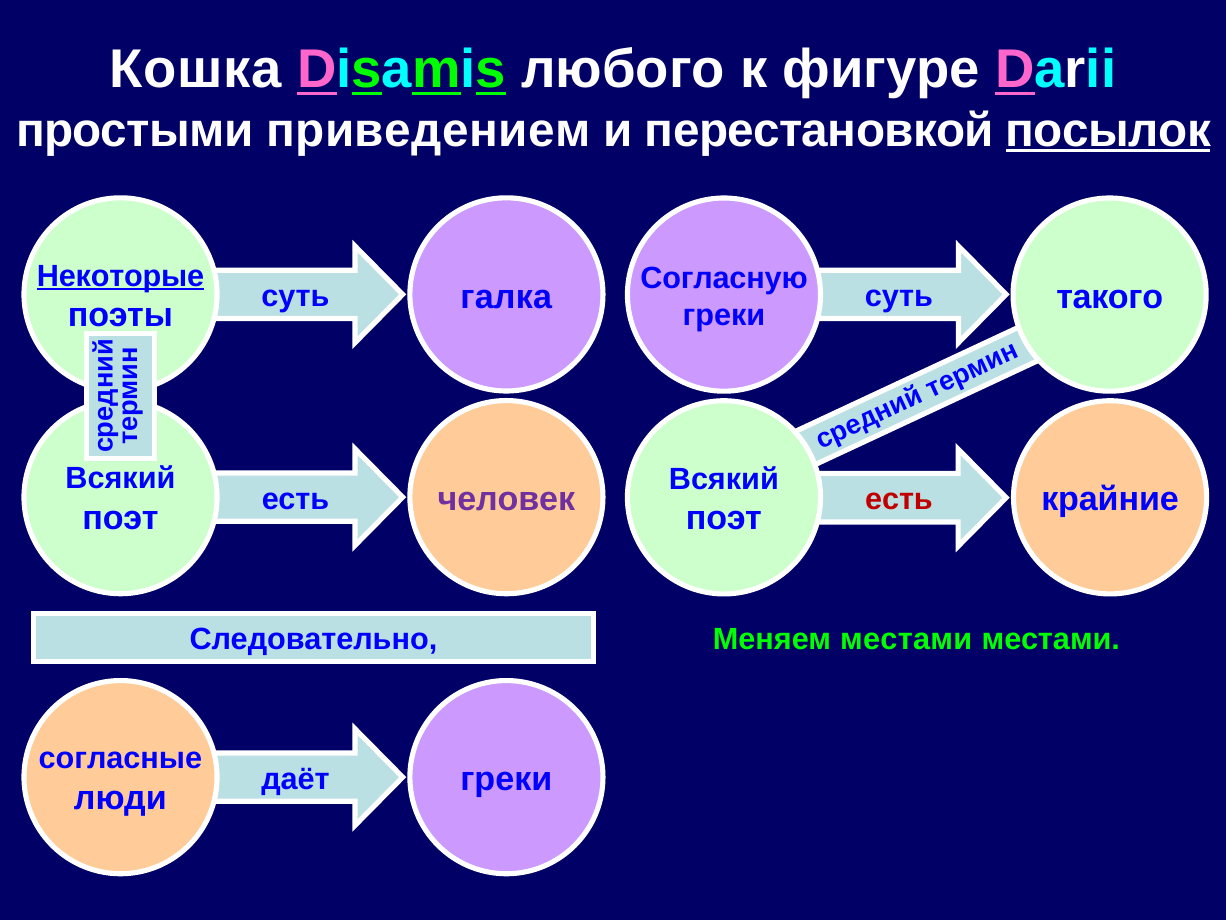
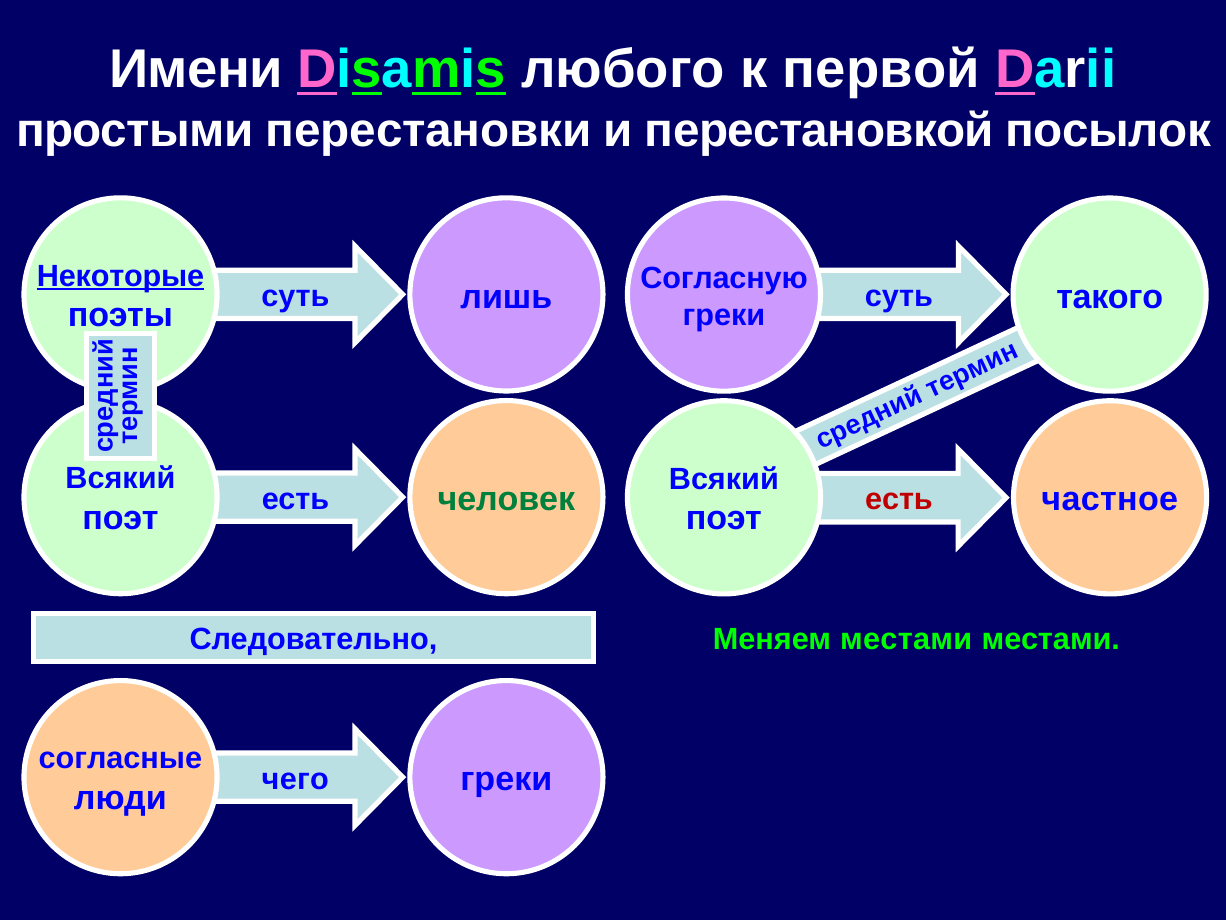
Кошка: Кошка -> Имени (196, 69)
фигуре: фигуре -> первой (881, 69)
приведением: приведением -> перестановки (429, 130)
посылок underline: present -> none (1108, 130)
галка: галка -> лишь (506, 297)
человек colour: purple -> green (506, 499)
крайние: крайние -> частное (1110, 499)
даёт: даёт -> чего (295, 779)
